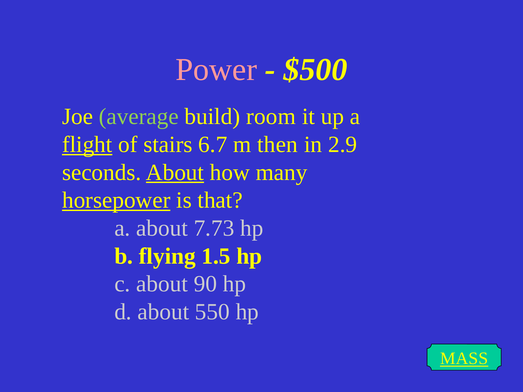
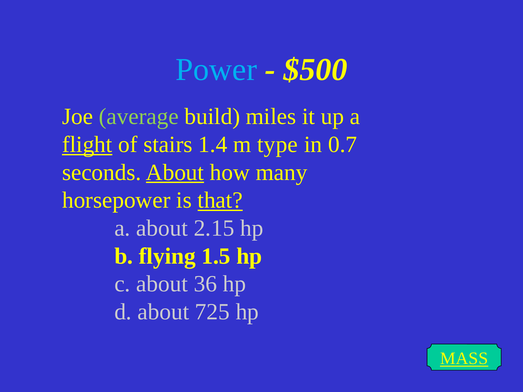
Power colour: pink -> light blue (216, 70)
room: room -> miles (271, 117)
6.7: 6.7 -> 1.4 (213, 145)
then: then -> type (278, 145)
2.9: 2.9 -> 0.7 (343, 145)
horsepower underline: present -> none (116, 200)
that underline: none -> present (220, 200)
7.73: 7.73 -> 2.15 (214, 228)
90: 90 -> 36 (205, 284)
550: 550 -> 725 (212, 312)
